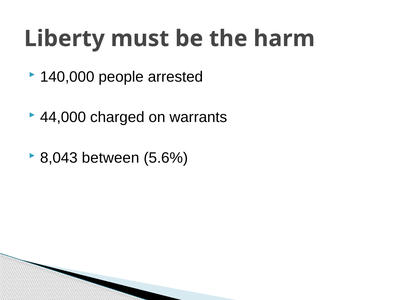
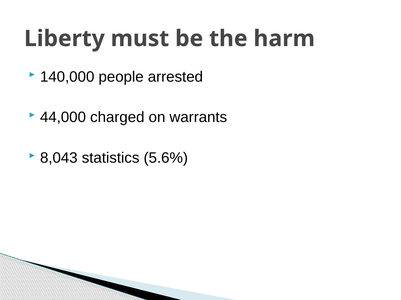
between: between -> statistics (111, 158)
